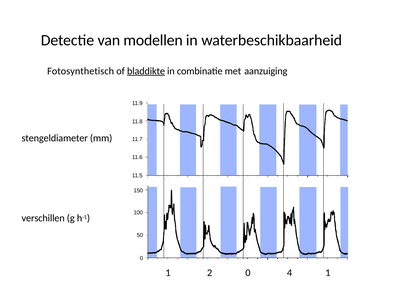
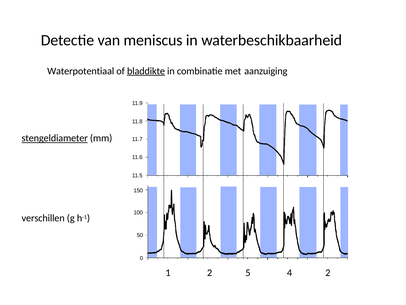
modellen: modellen -> meniscus (153, 40)
Fotosynthetisch: Fotosynthetisch -> Waterpotentiaal (81, 71)
stengeldiameter underline: none -> present (55, 138)
2 0: 0 -> 5 (248, 272)
4 1: 1 -> 2 (328, 272)
